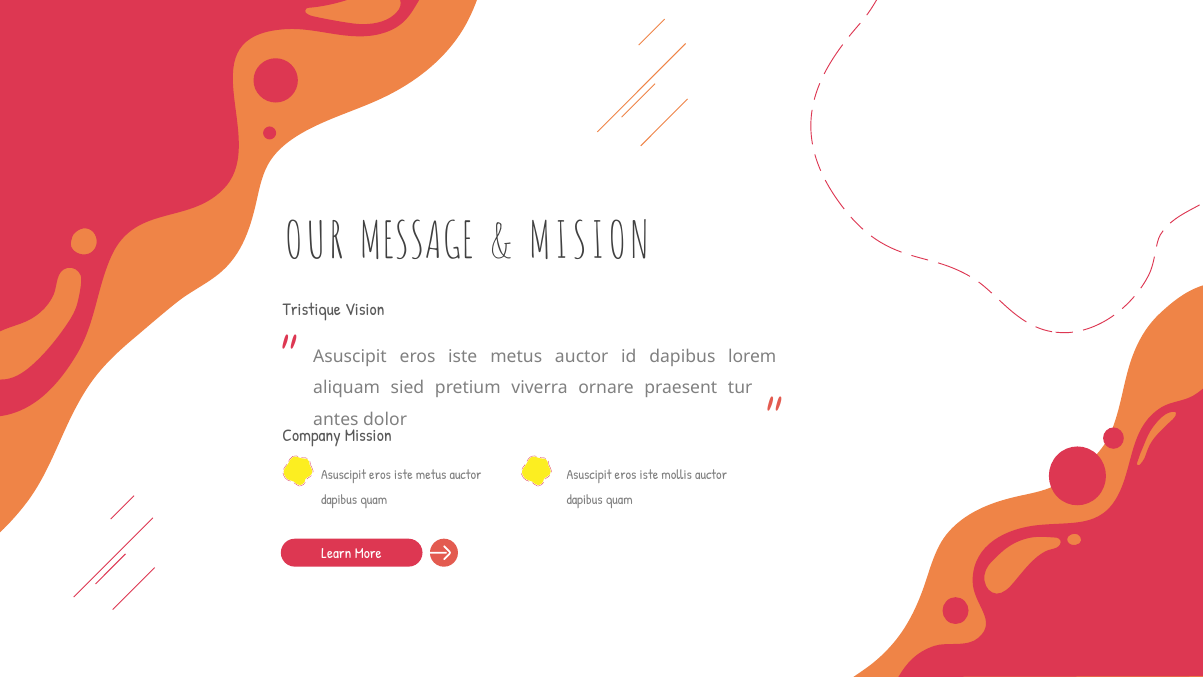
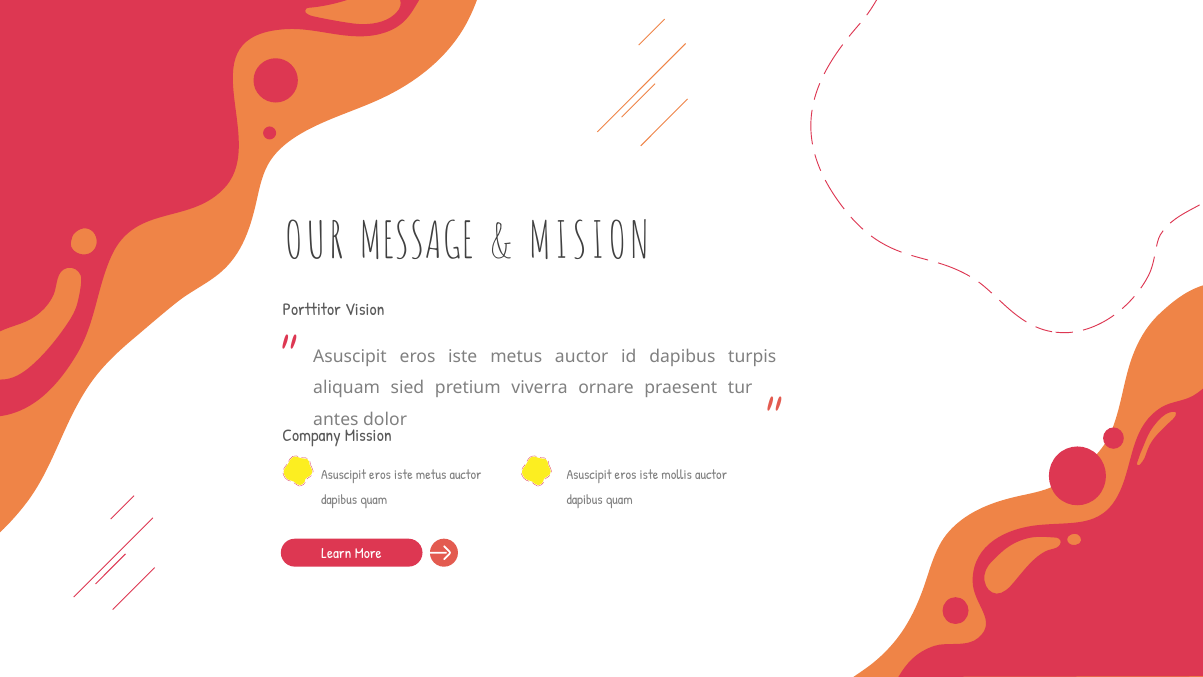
Tristique: Tristique -> Porttitor (312, 310)
dapibus lorem: lorem -> turpis (752, 356)
